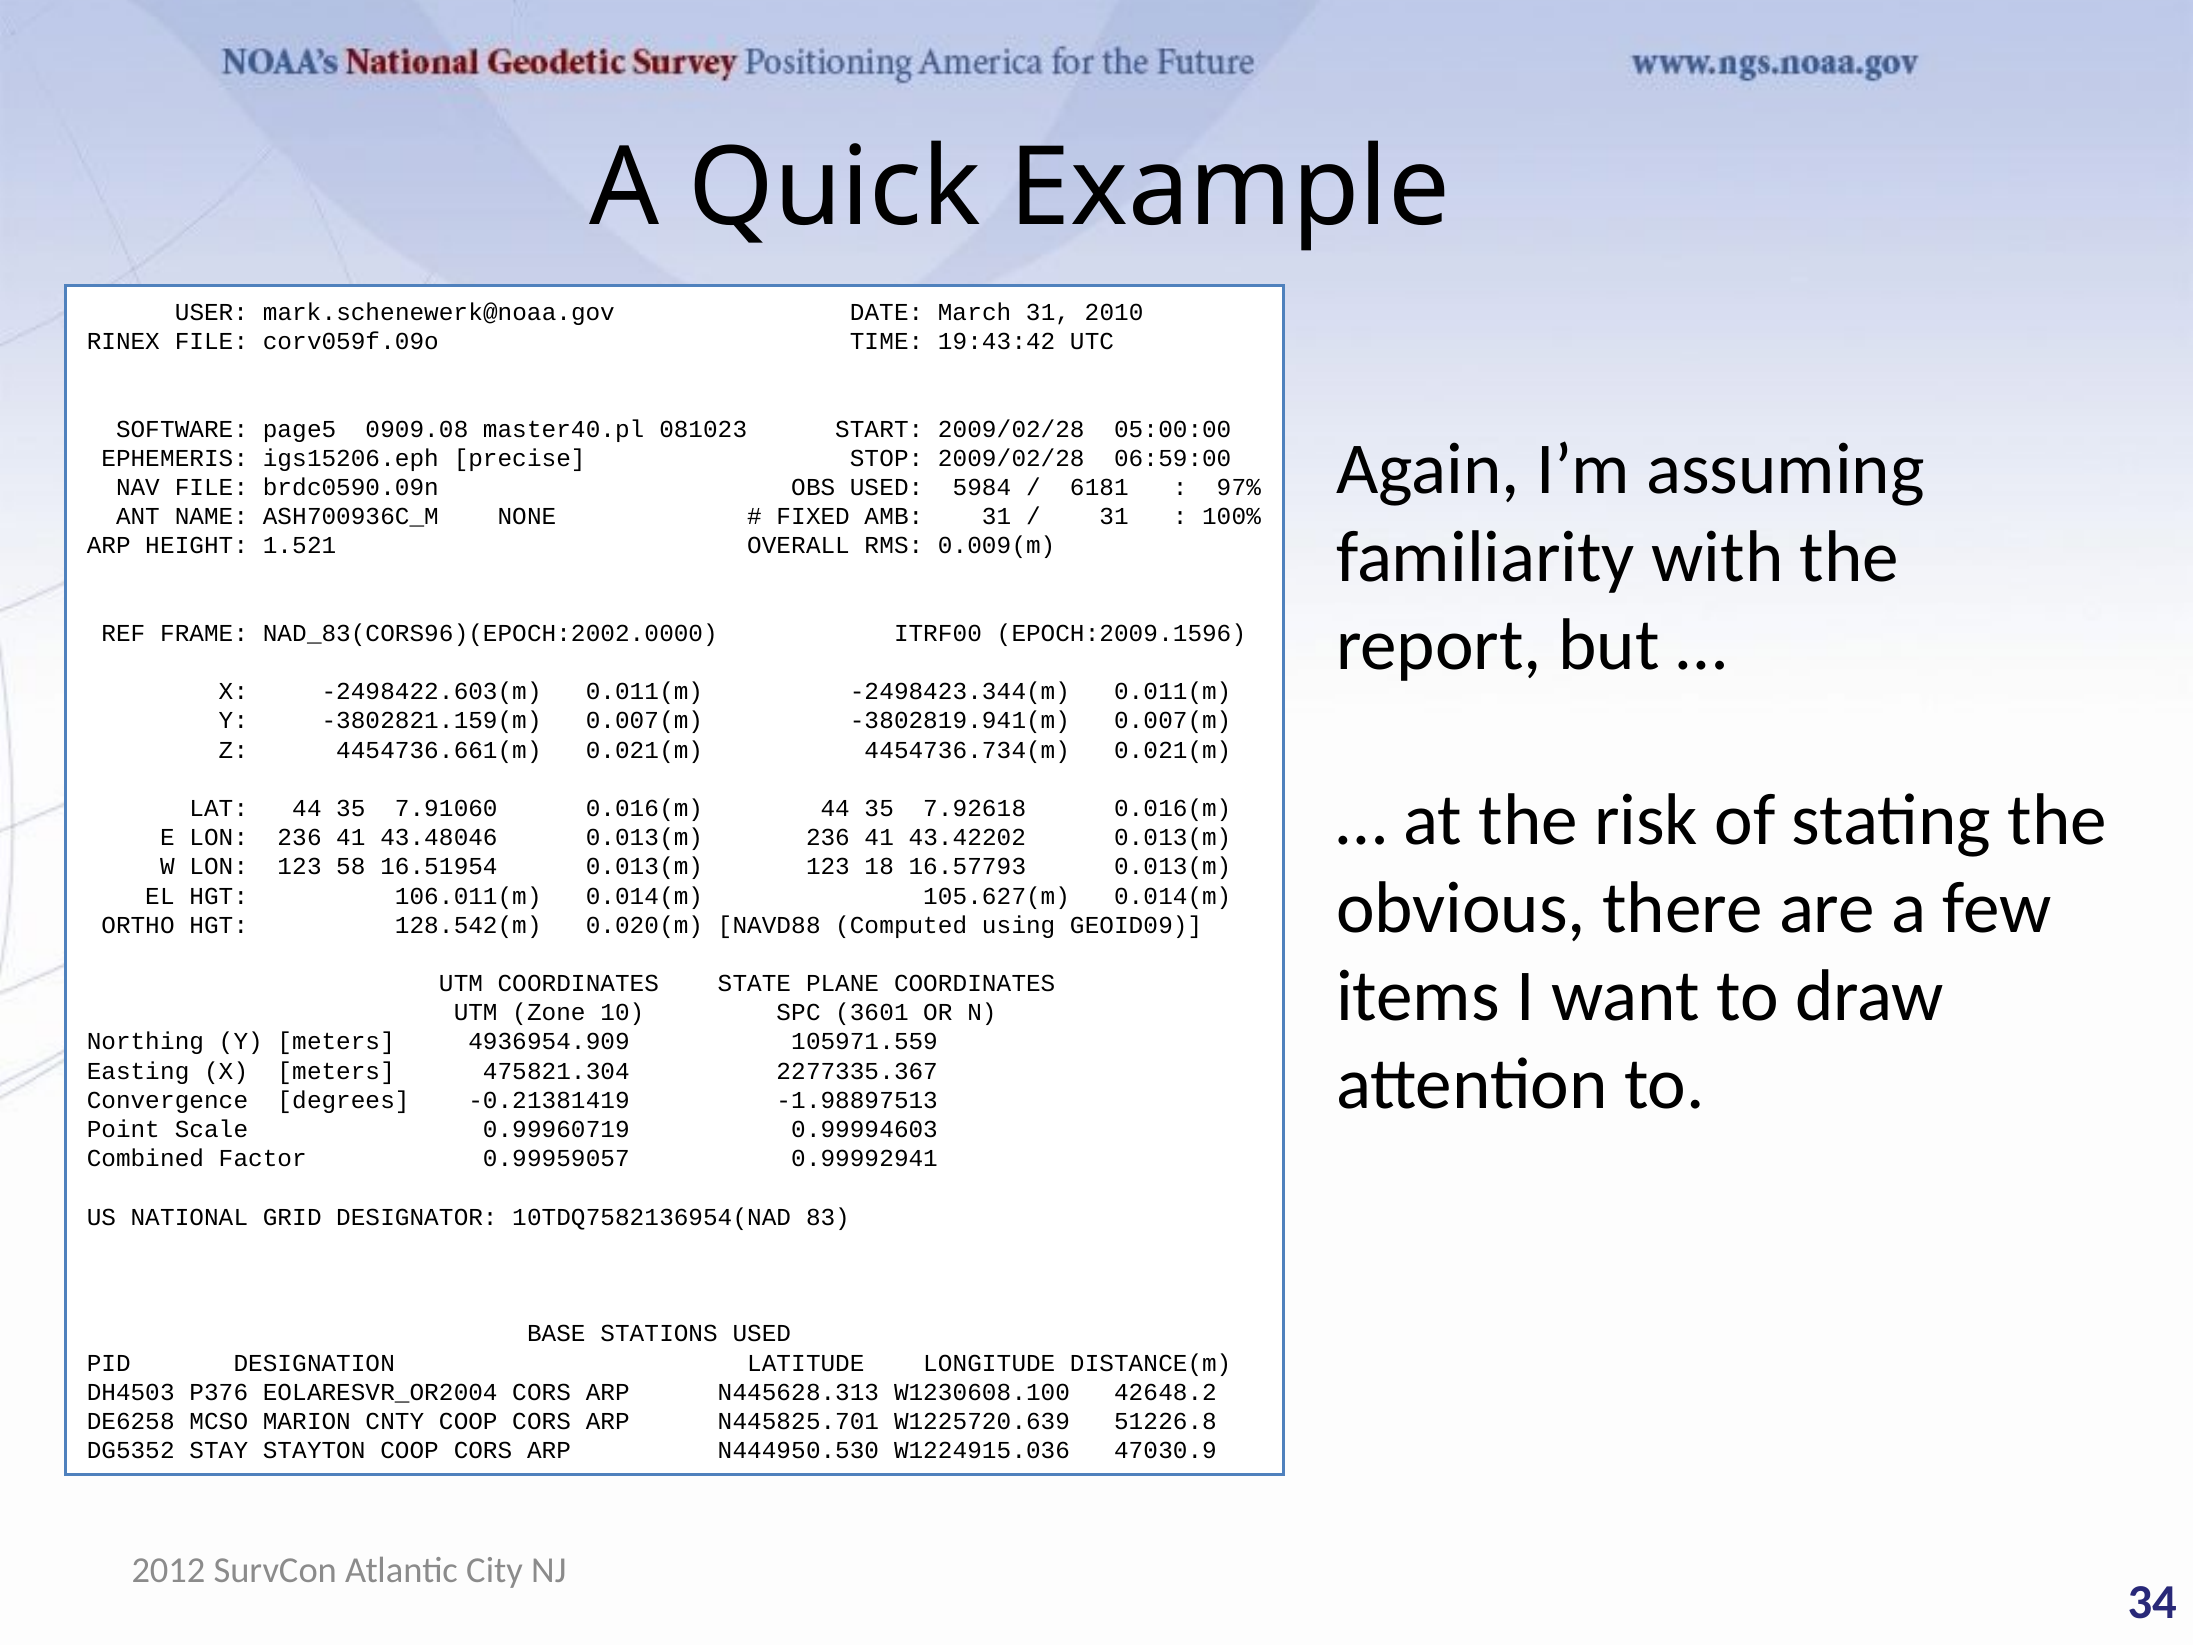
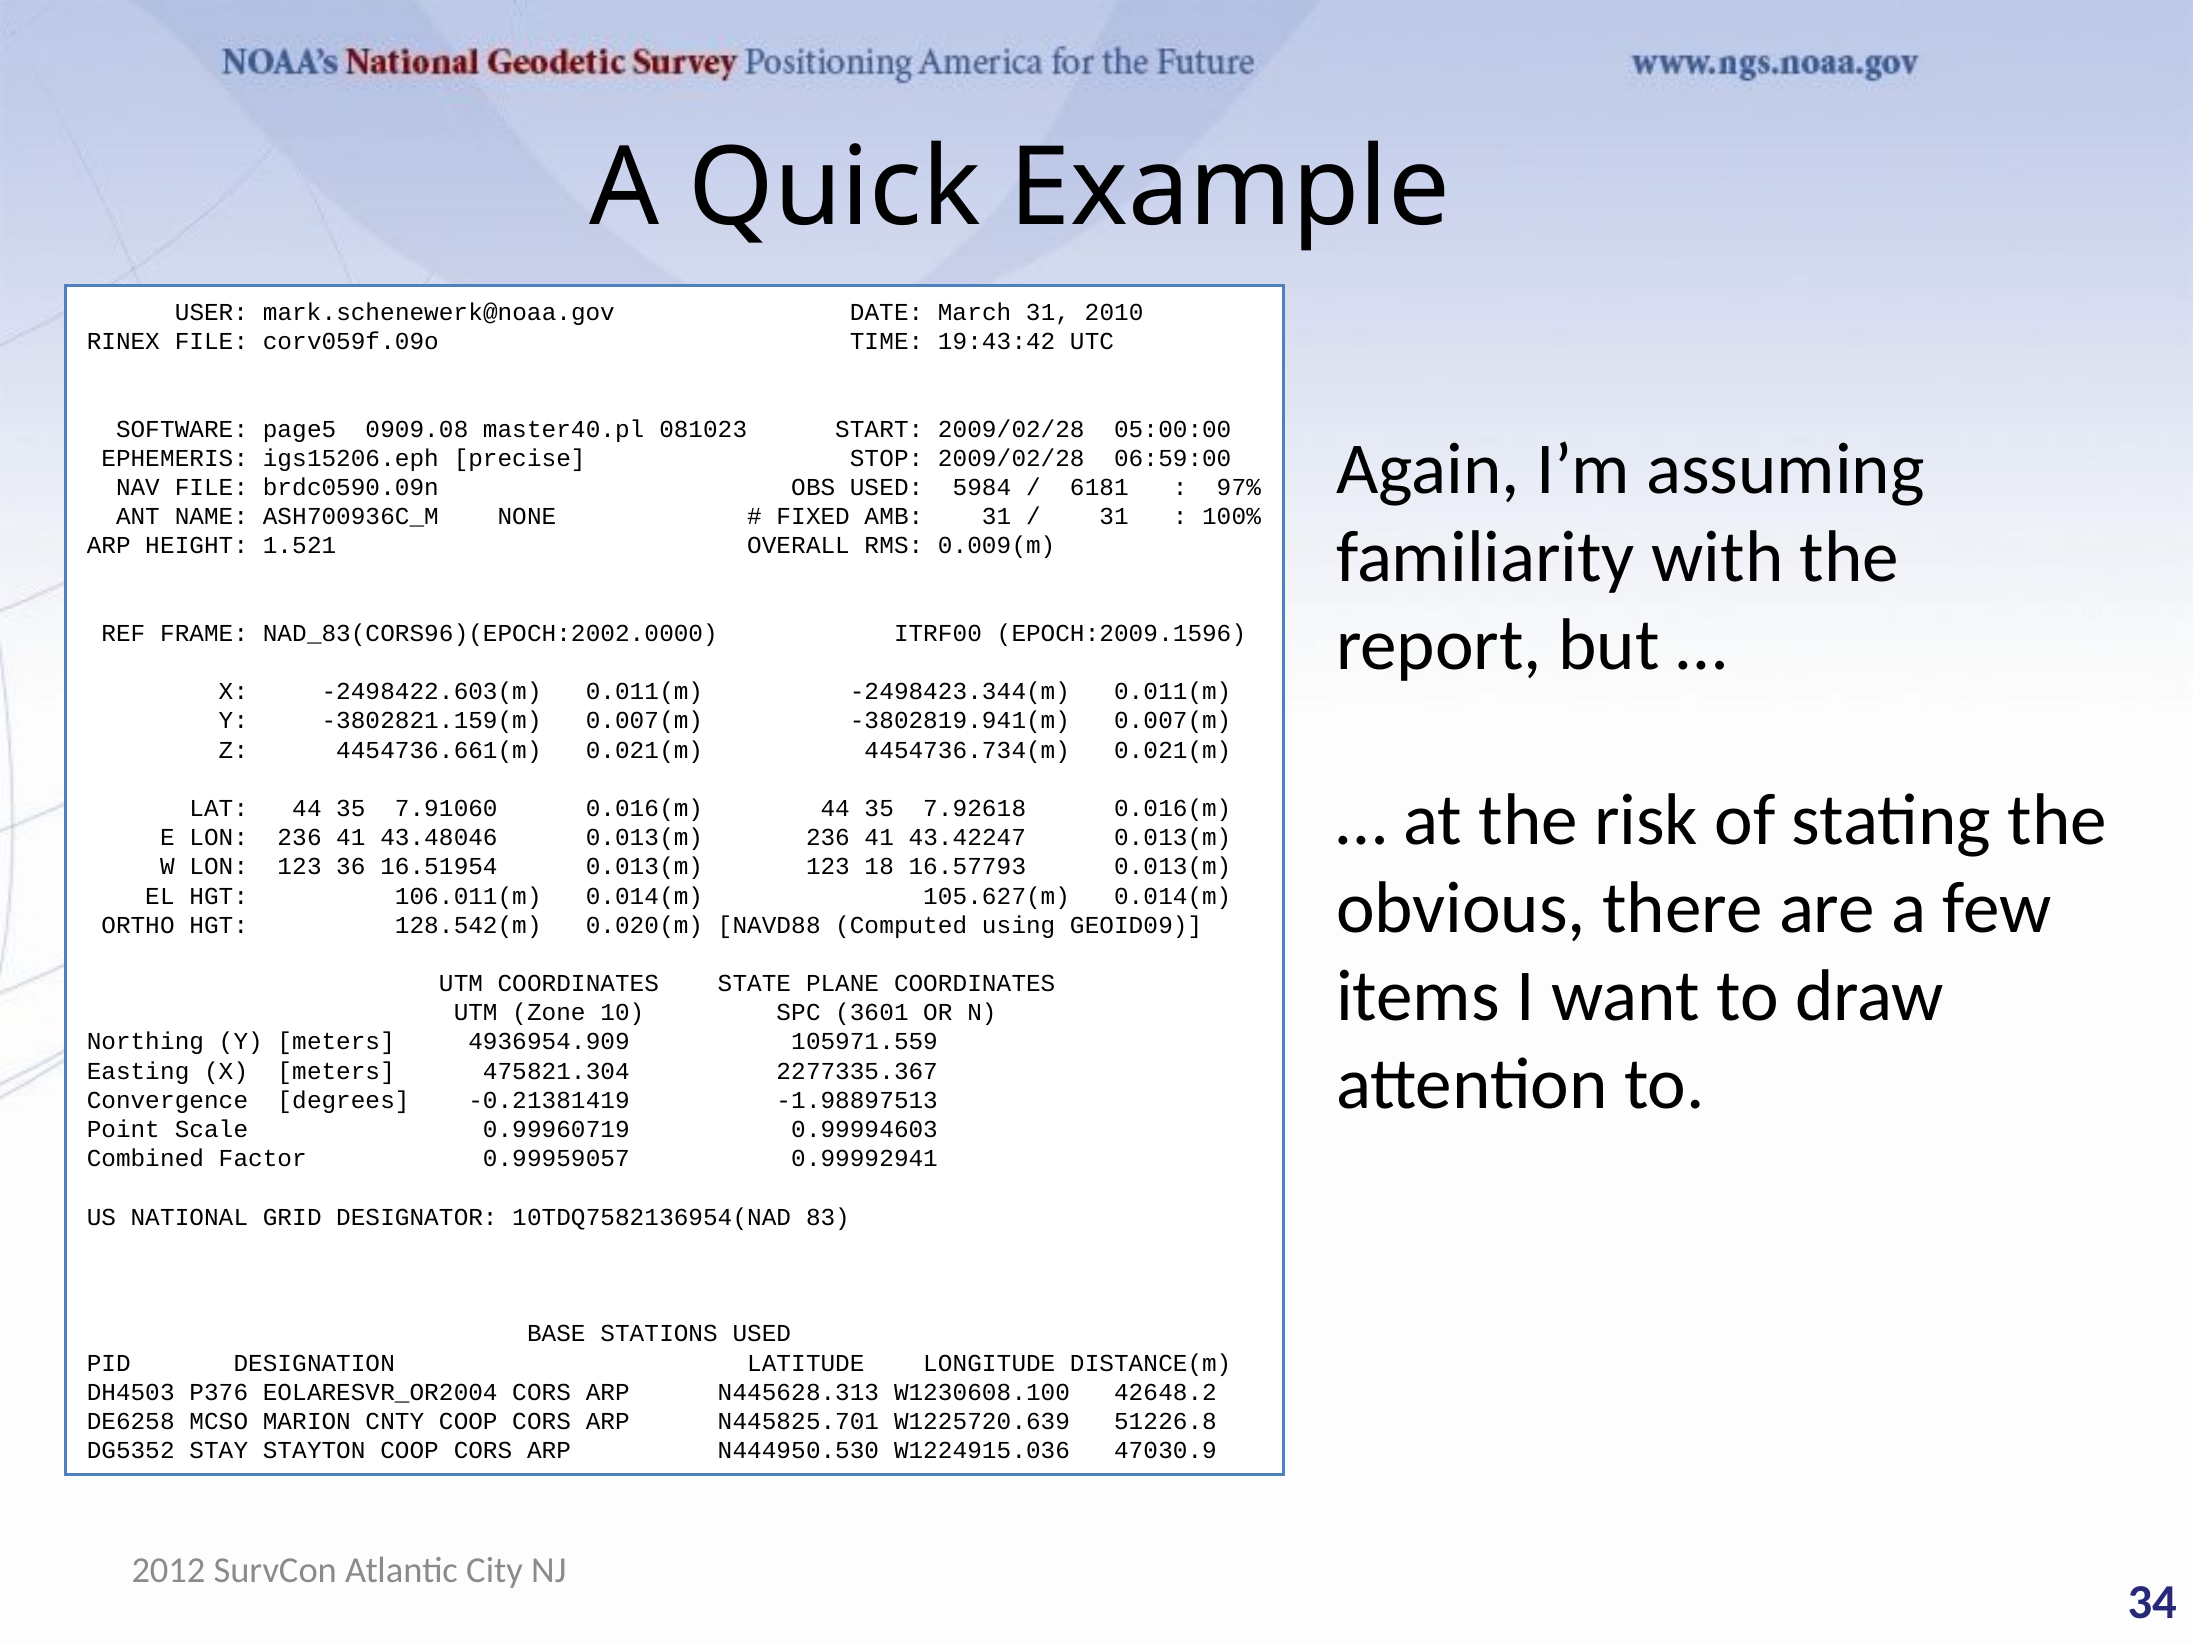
43.42202: 43.42202 -> 43.42247 (967, 837)
58: 58 -> 36 (351, 867)
